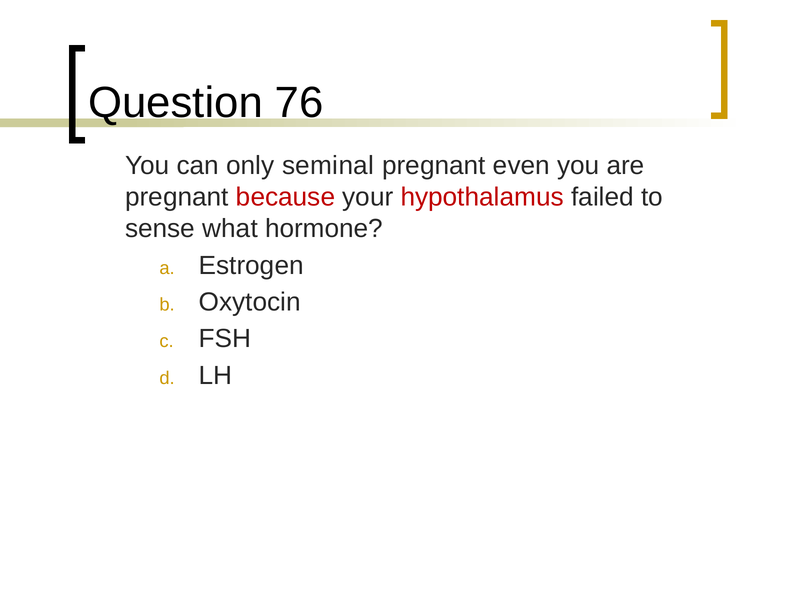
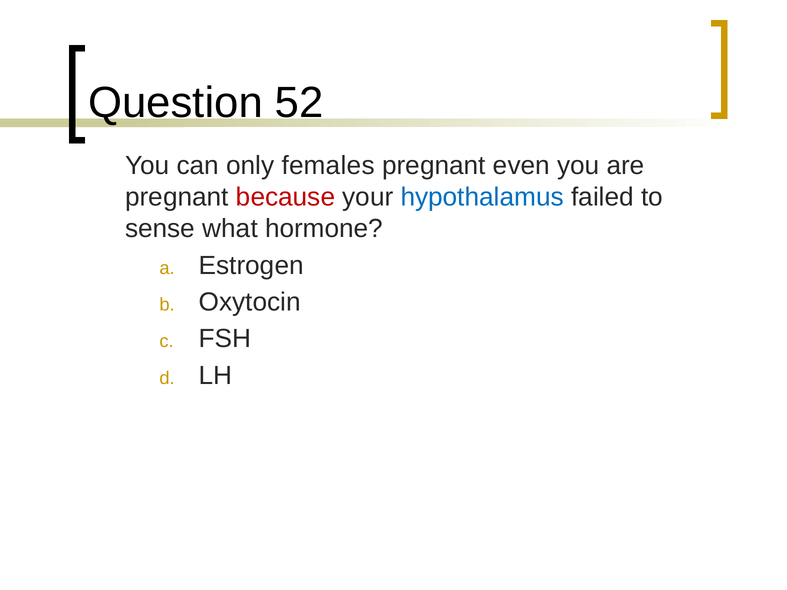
76: 76 -> 52 (299, 103)
seminal: seminal -> females (328, 166)
hypothalamus colour: red -> blue (482, 197)
